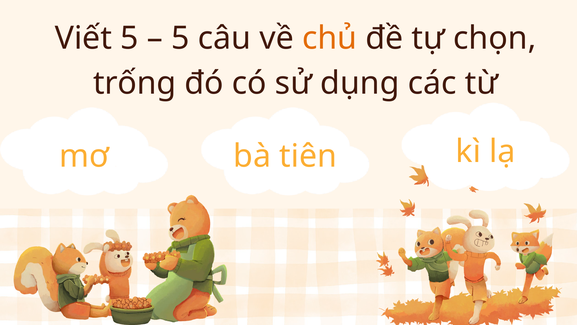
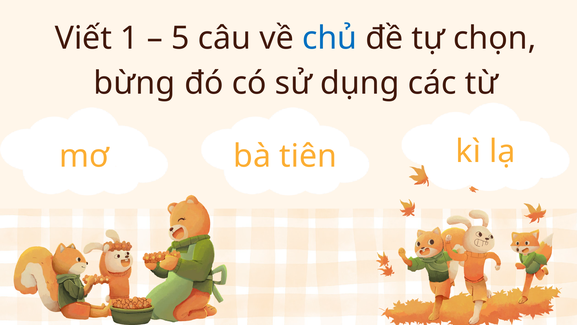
Viết 5: 5 -> 1 (129, 38)
chủ colour: orange -> blue (330, 38)
trống: trống -> bừng (134, 83)
